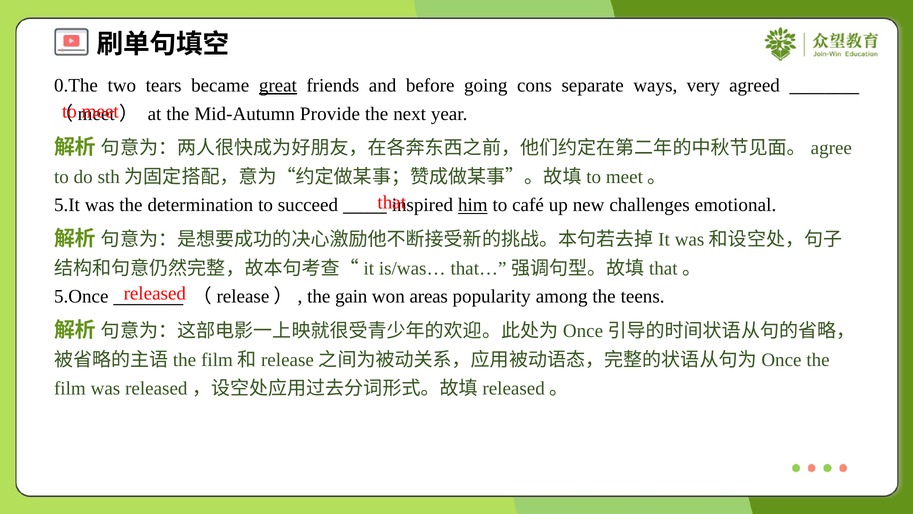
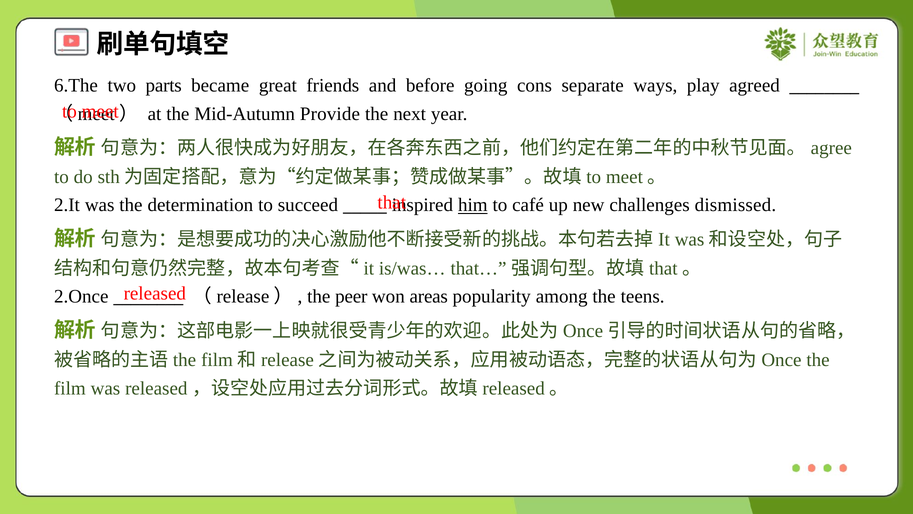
0.The: 0.The -> 6.The (76, 86)
tears: tears -> parts (164, 86)
great underline: present -> none (278, 86)
very: very -> play (703, 86)
5.It: 5.It -> 2.It (67, 205)
emotional: emotional -> dismissed (735, 205)
5.Once: 5.Once -> 2.Once (81, 296)
gain: gain -> peer (351, 296)
